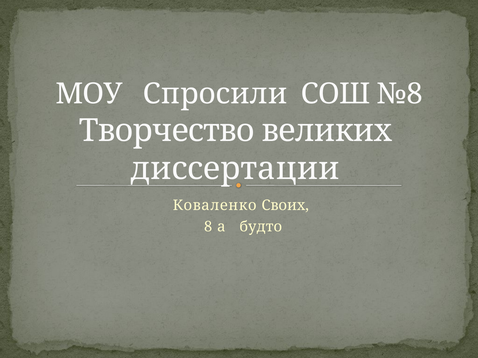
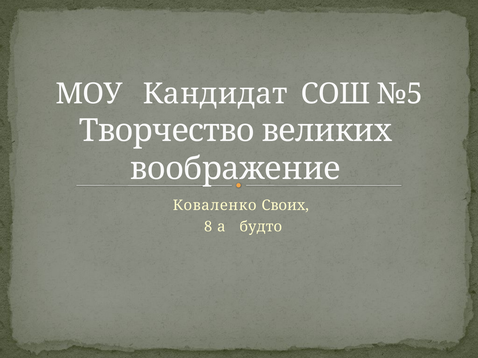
Спросили: Спросили -> Кандидат (215, 94)
№8: №8 -> №5 (400, 94)
диссертации: диссертации -> воображение (235, 169)
